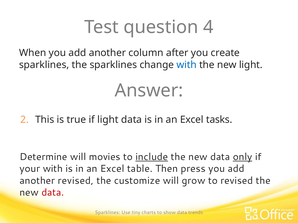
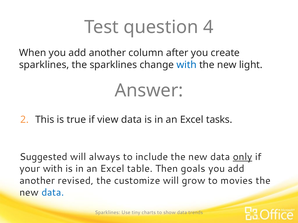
if light: light -> view (108, 120)
Determine: Determine -> Suggested (43, 157)
movies: movies -> always (105, 157)
include underline: present -> none (152, 157)
press: press -> goals (193, 169)
to revised: revised -> movies (237, 181)
data colour: red -> blue (53, 193)
